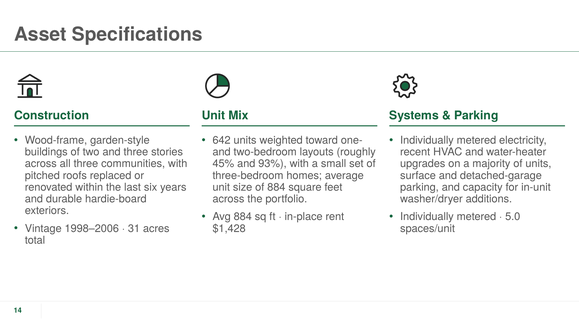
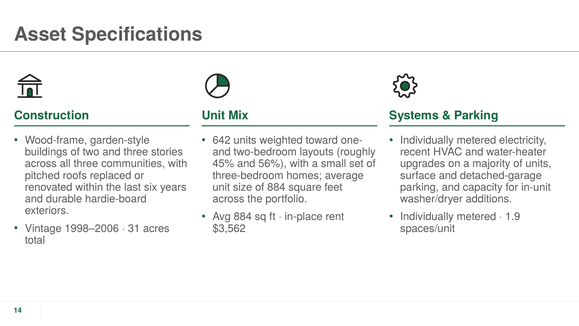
93%: 93% -> 56% (272, 164)
5.0: 5.0 -> 1.9 (513, 216)
$1,428: $1,428 -> $3,562 (229, 228)
